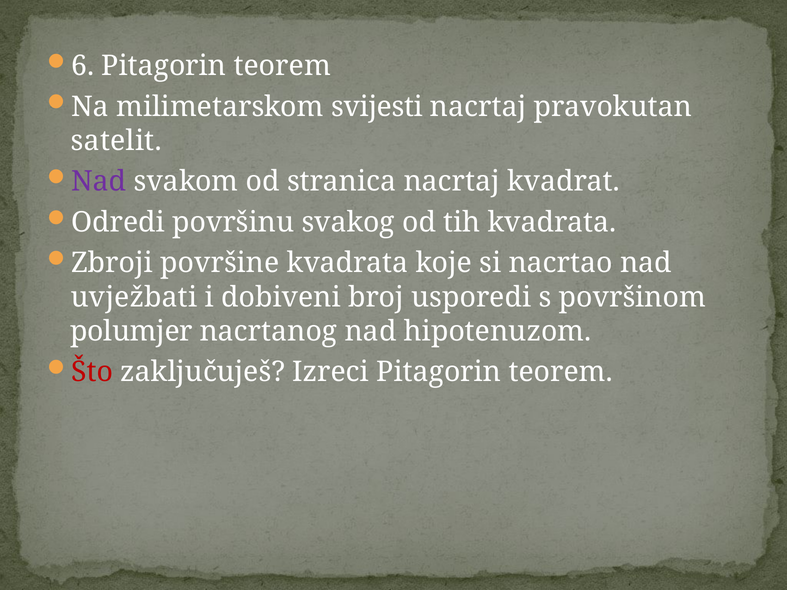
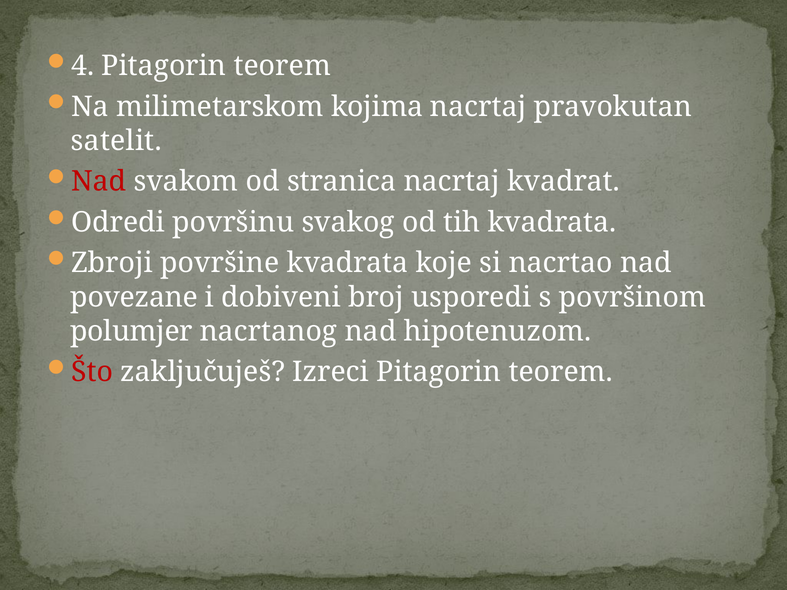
6: 6 -> 4 (83, 66)
svijesti: svijesti -> kojima (377, 107)
Nad colour: purple -> red (99, 182)
uvježbati: uvježbati -> povezane (134, 297)
